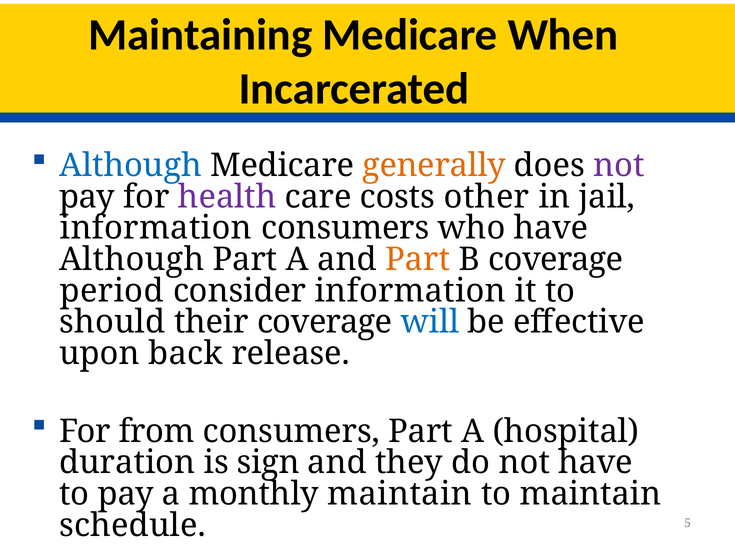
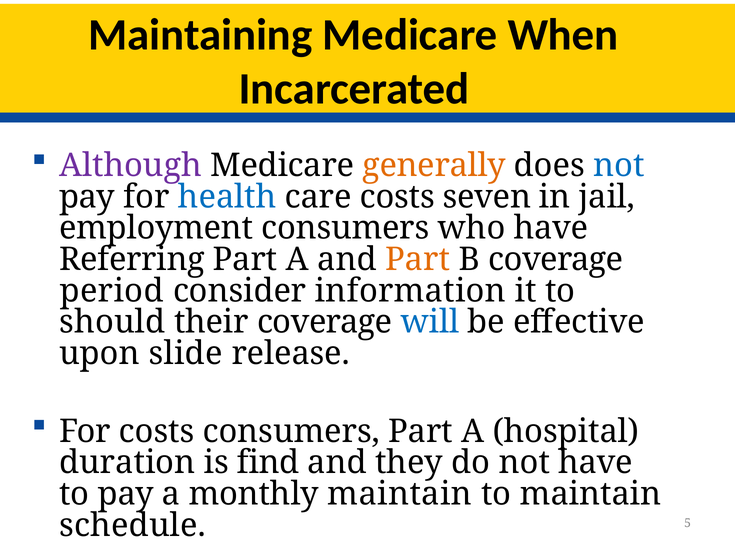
Although colour: blue -> purple (131, 166)
not colour: purple -> blue (619, 166)
health colour: purple -> blue (227, 197)
other: other -> seven (487, 197)
information: information -> employment (156, 228)
Although: Although -> Referring (132, 260)
back: back -> slide (186, 354)
For from: from -> costs (157, 431)
sign: sign -> find (268, 463)
